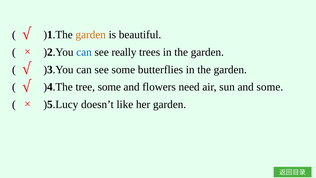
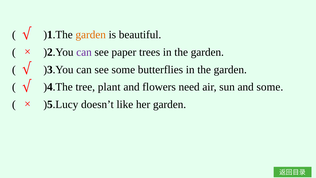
can colour: blue -> purple (84, 52)
really: really -> paper (124, 52)
tree some: some -> plant (109, 87)
